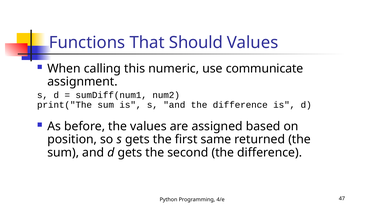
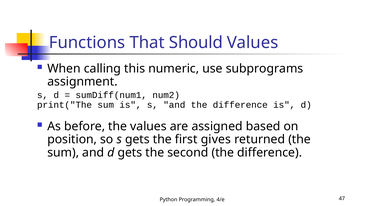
communicate: communicate -> subprograms (265, 68)
same: same -> gives (216, 139)
